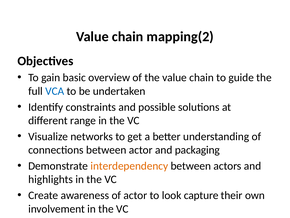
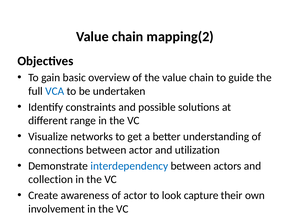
packaging: packaging -> utilization (197, 150)
interdependency colour: orange -> blue (129, 166)
highlights: highlights -> collection (51, 179)
